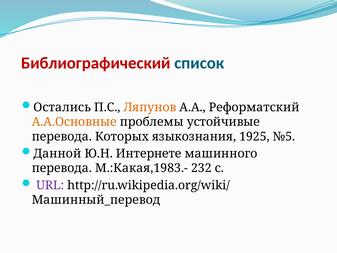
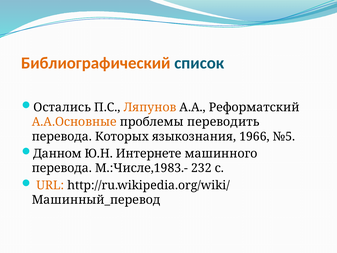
Библиографический colour: red -> orange (96, 63)
устойчивые: устойчивые -> переводить (223, 122)
1925: 1925 -> 1966 (254, 136)
Данной: Данной -> Данном (57, 153)
М.:Какая,1983.-: М.:Какая,1983.- -> М.:Числе,1983.- (142, 168)
URL colour: purple -> orange (50, 185)
